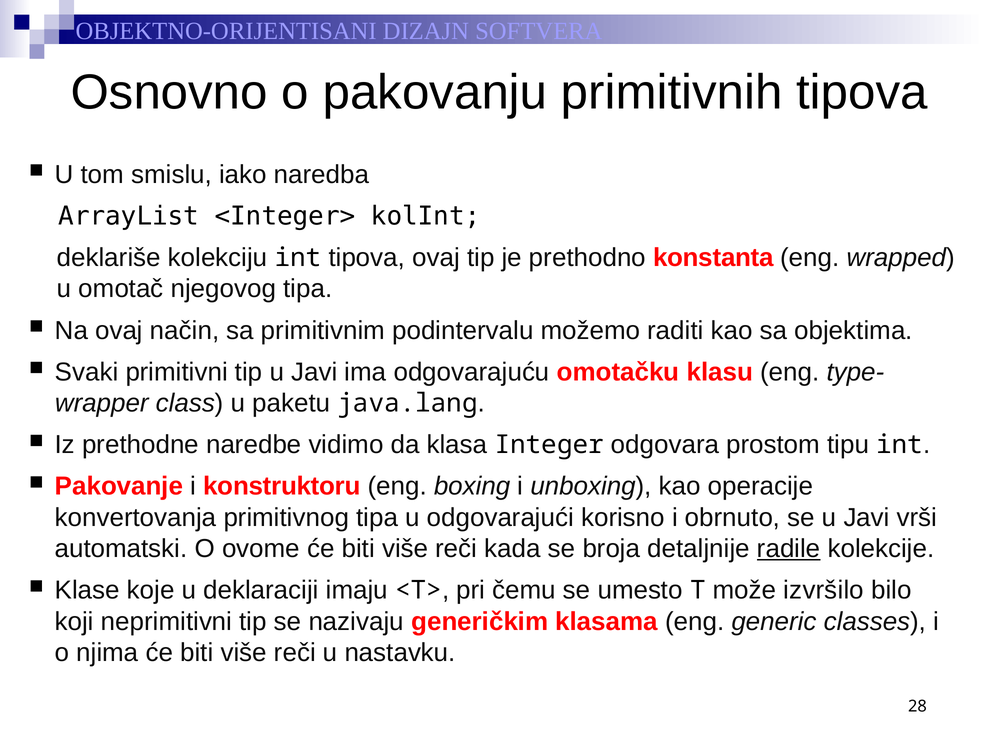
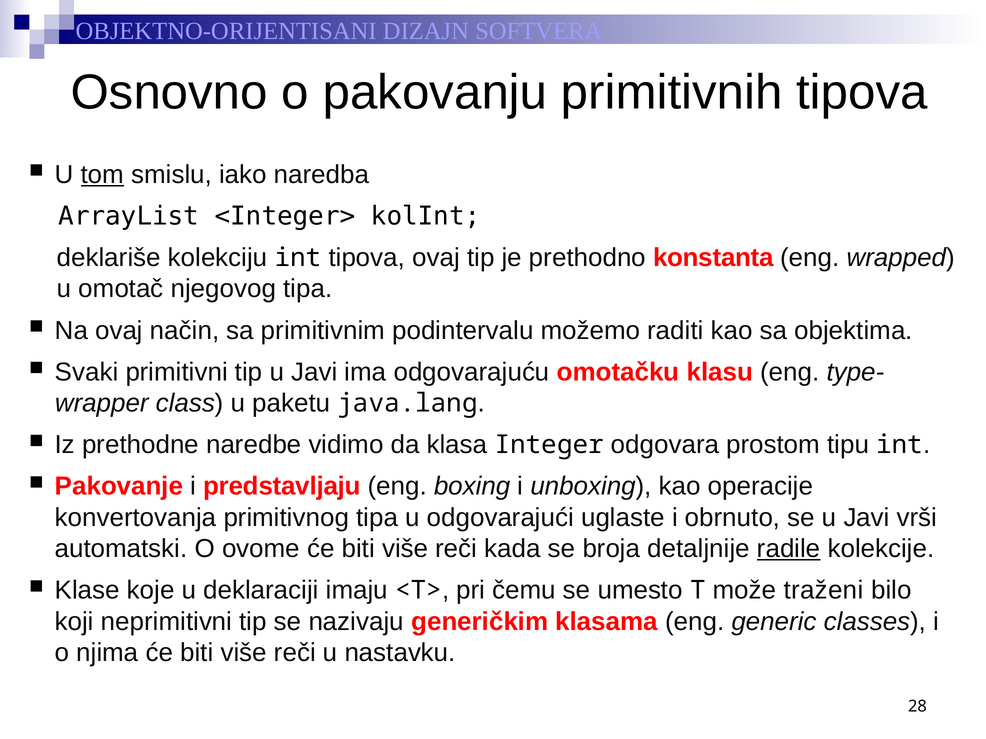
tom underline: none -> present (102, 175)
konstruktoru: konstruktoru -> predstavljaju (282, 487)
korisno: korisno -> uglaste (623, 518)
izvršilo: izvršilo -> traženi (824, 591)
